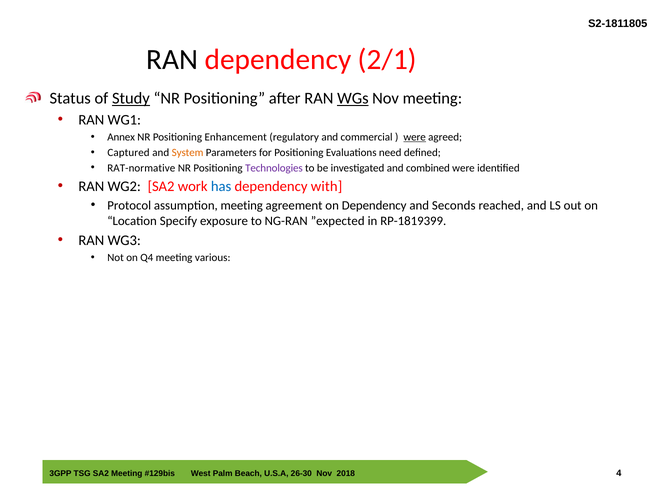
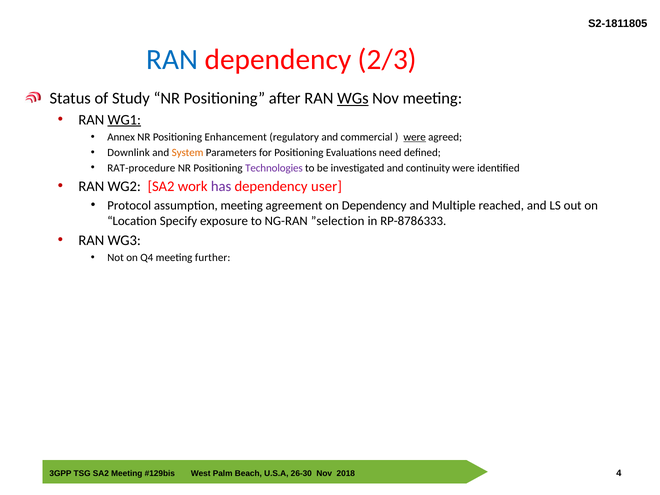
RAN colour: black -> blue (172, 60)
2/1: 2/1 -> 2/3 (387, 60)
Study underline: present -> none (131, 98)
WG1 underline: none -> present (124, 120)
Captured: Captured -> Downlink (129, 152)
RAT-normative: RAT-normative -> RAT-procedure (141, 168)
combined: combined -> continuity (428, 168)
has colour: blue -> purple (221, 186)
with: with -> user (327, 186)
Seconds: Seconds -> Multiple (454, 205)
”expected: ”expected -> ”selection (338, 221)
RP-1819399: RP-1819399 -> RP-8786333 (413, 221)
various: various -> further (213, 258)
